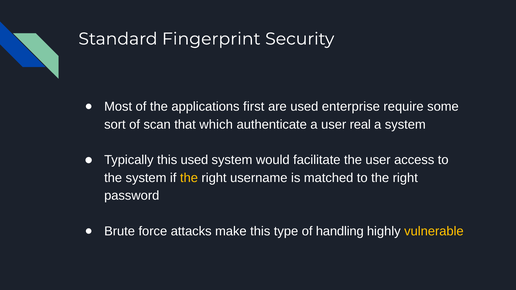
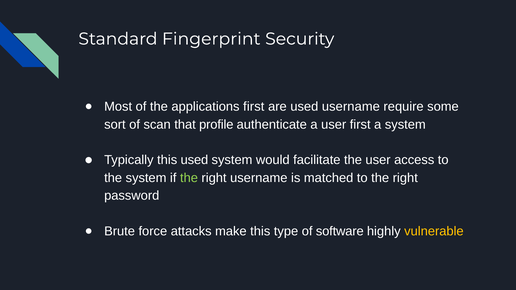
used enterprise: enterprise -> username (351, 107)
which: which -> profile (216, 125)
user real: real -> first (360, 125)
the colour: yellow -> light green (189, 178)
handling: handling -> software (340, 231)
